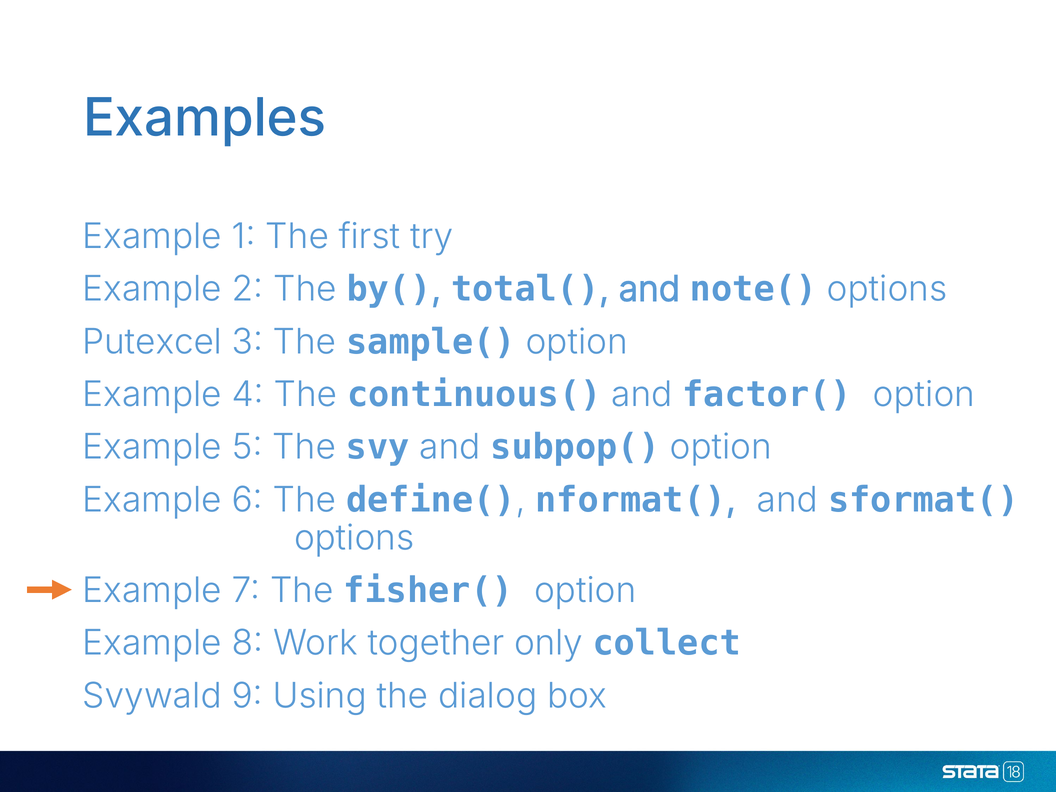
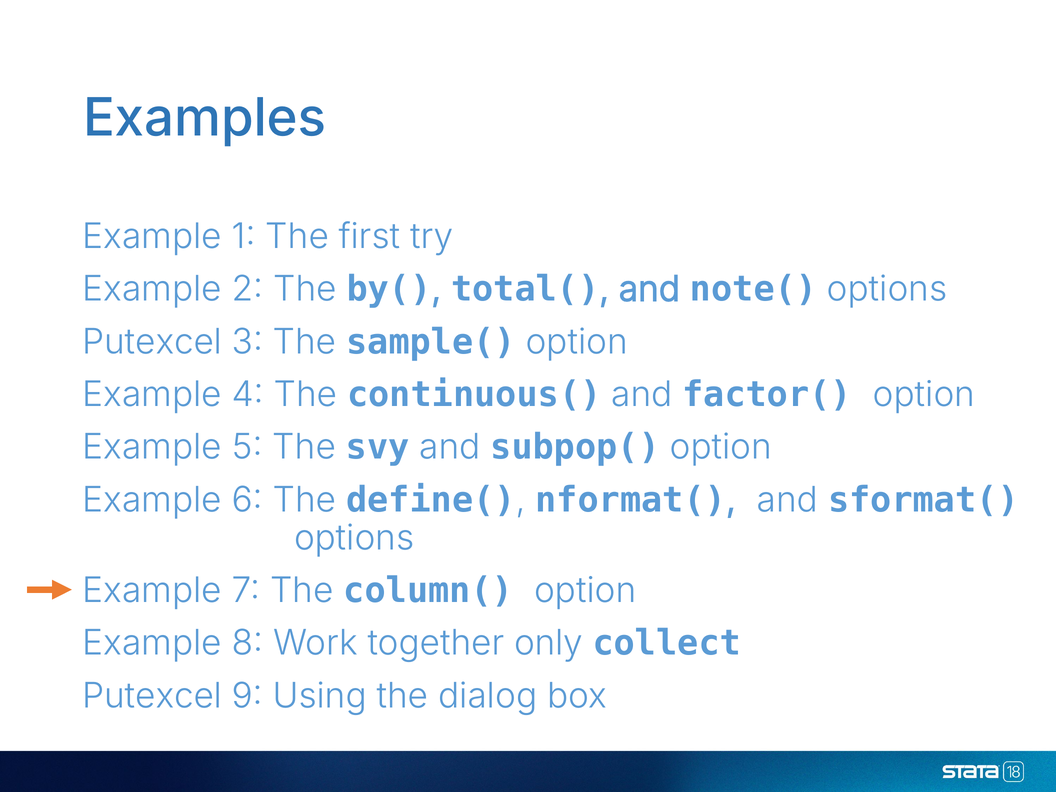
fisher(: fisher( -> column( (428, 591)
Svywald: Svywald -> Putexcel (152, 696)
